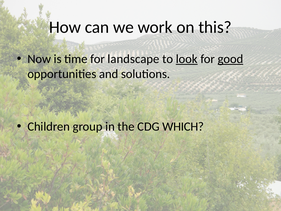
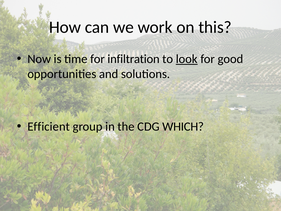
landscape: landscape -> infiltration (134, 59)
good underline: present -> none (230, 59)
Children: Children -> Efficient (49, 126)
